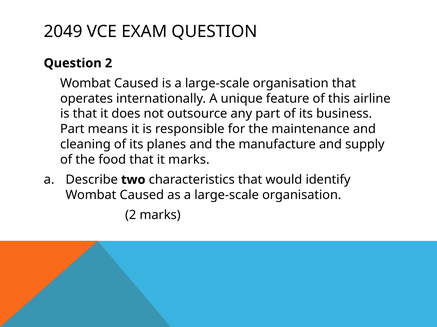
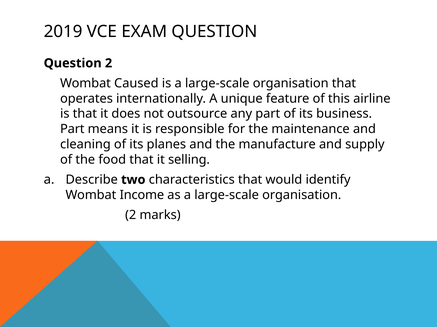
2049: 2049 -> 2019 (63, 32)
it marks: marks -> selling (189, 160)
Caused: Caused -> Income (142, 195)
